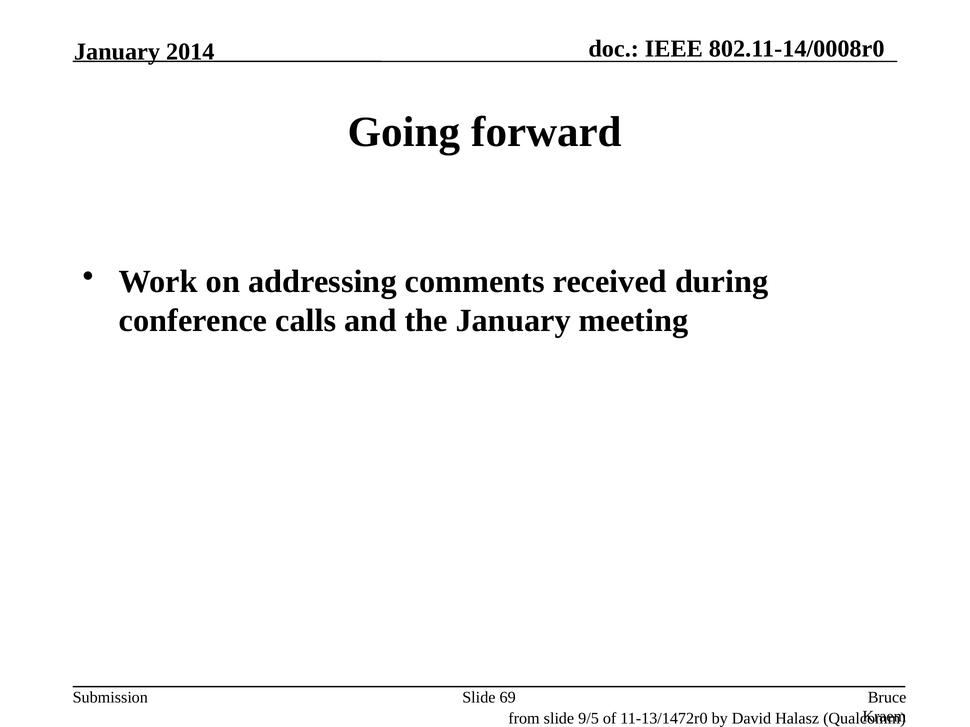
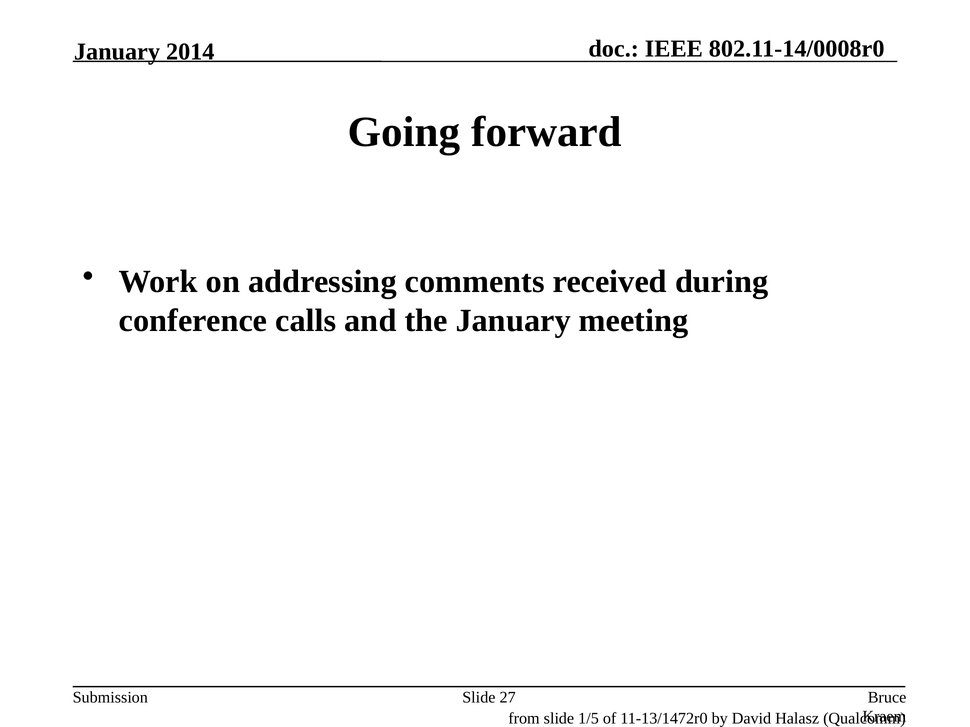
69: 69 -> 27 (508, 698)
9/5: 9/5 -> 1/5 (589, 719)
